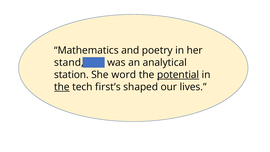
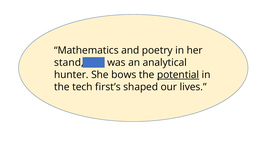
station: station -> hunter (71, 75)
word: word -> bows (124, 75)
the underline: present -> none (62, 87)
